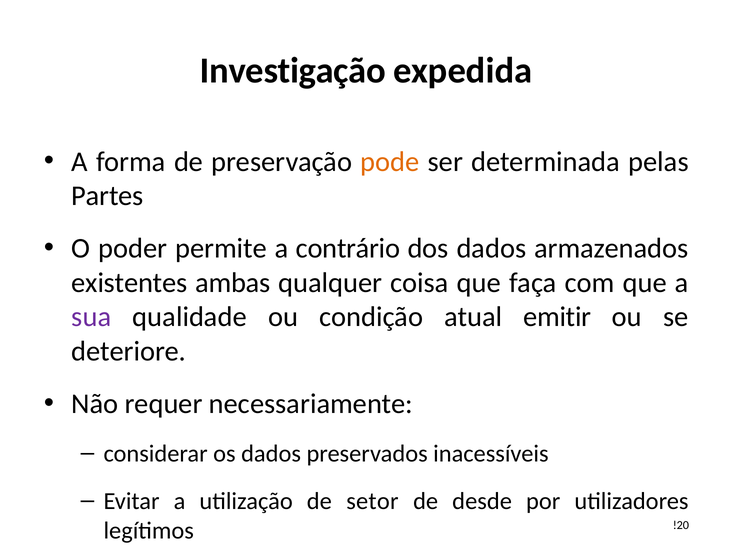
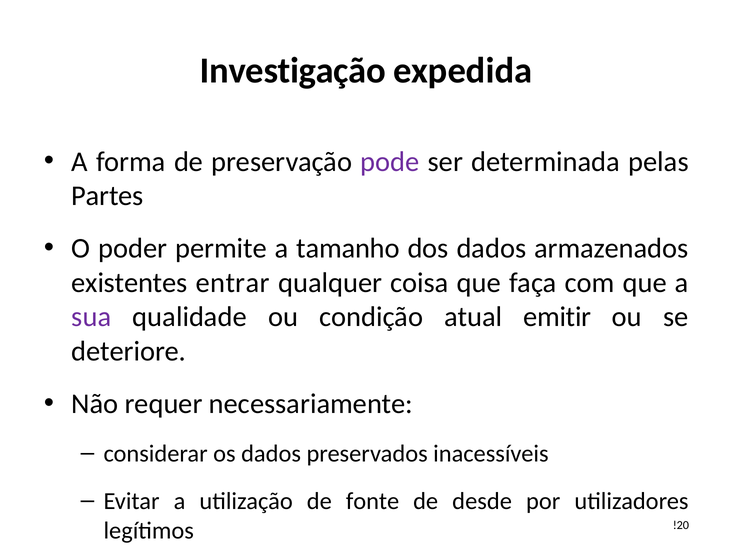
pode colour: orange -> purple (390, 162)
contrário: contrário -> tamanho (348, 248)
ambas: ambas -> entrar (233, 283)
setor: setor -> fonte (373, 501)
